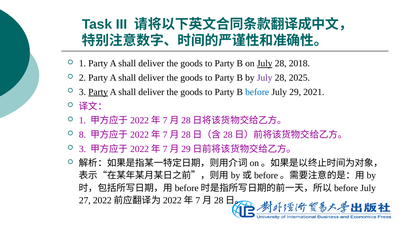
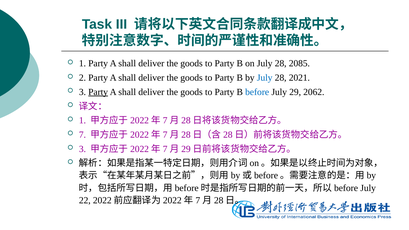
July underline: present -> none (265, 64)
2018: 2018 -> 2085 (299, 64)
July colour: purple -> blue (265, 78)
2025: 2025 -> 2021 (299, 78)
2021: 2021 -> 2062 (314, 92)
8: 8 -> 7 (82, 135)
27: 27 -> 22 (85, 200)
